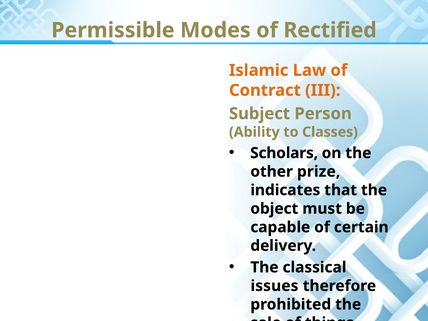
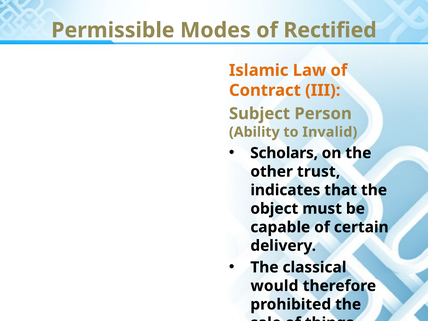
Classes: Classes -> Invalid (330, 132)
prize: prize -> trust (319, 172)
issues: issues -> would (274, 286)
